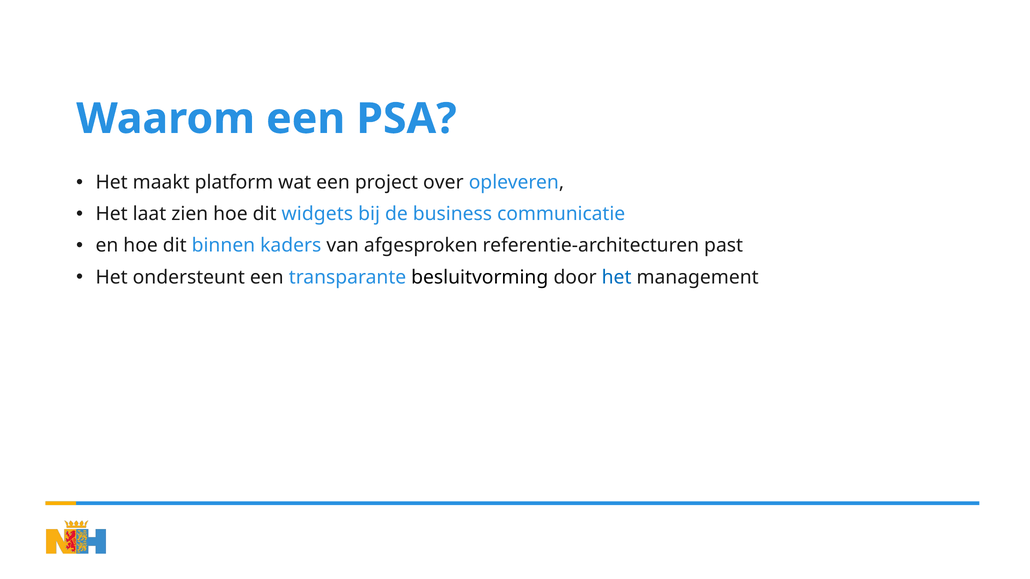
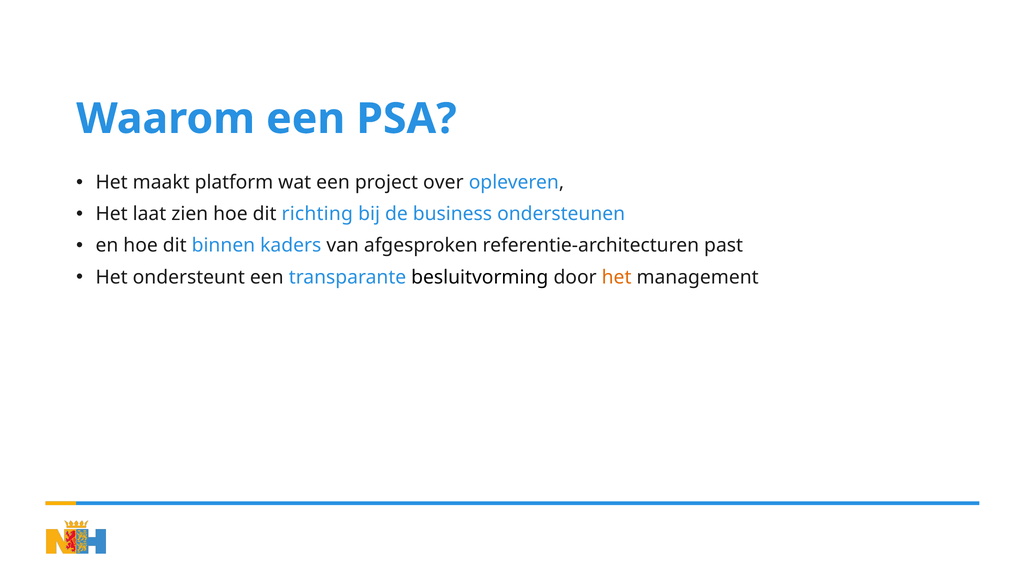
widgets: widgets -> richting (317, 214)
communicatie: communicatie -> ondersteunen (561, 214)
het colour: blue -> orange (617, 277)
